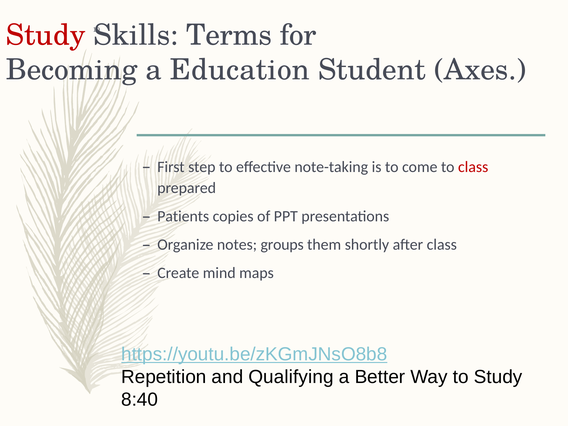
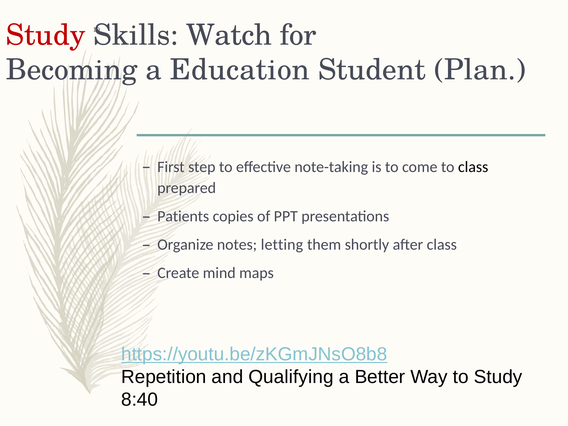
Terms: Terms -> Watch (229, 35)
Axes: Axes -> Plan (480, 70)
class colour: red -> black (473, 167)
groups: groups -> letting (282, 245)
